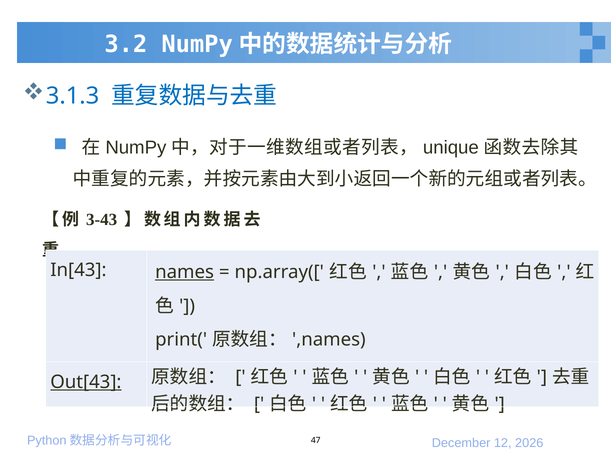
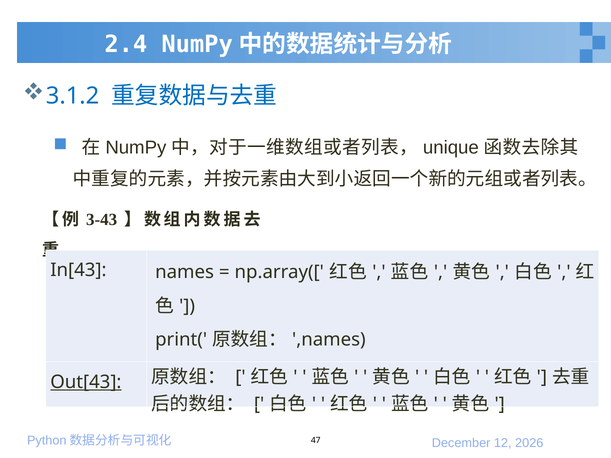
3.2: 3.2 -> 2.4 (126, 44)
3.1.3: 3.1.3 -> 3.1.2 (73, 96)
names underline: present -> none (185, 272)
